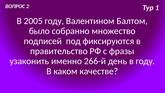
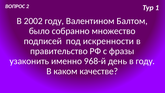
2005: 2005 -> 2002 (33, 21)
фиксируются: фиксируются -> искренности (108, 41)
266-й: 266-й -> 968-й (95, 61)
